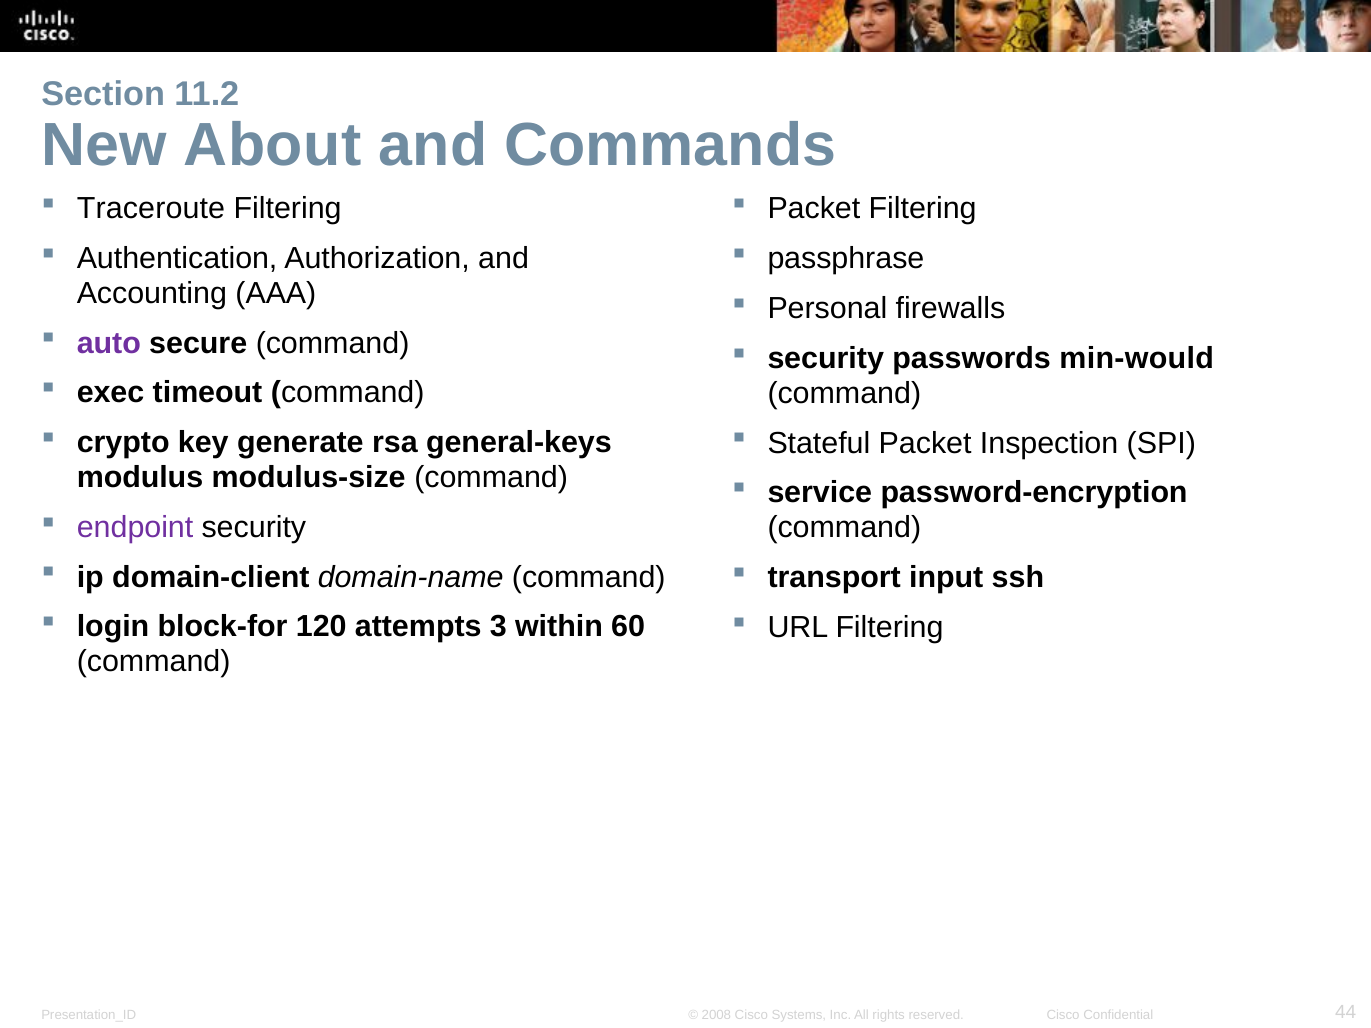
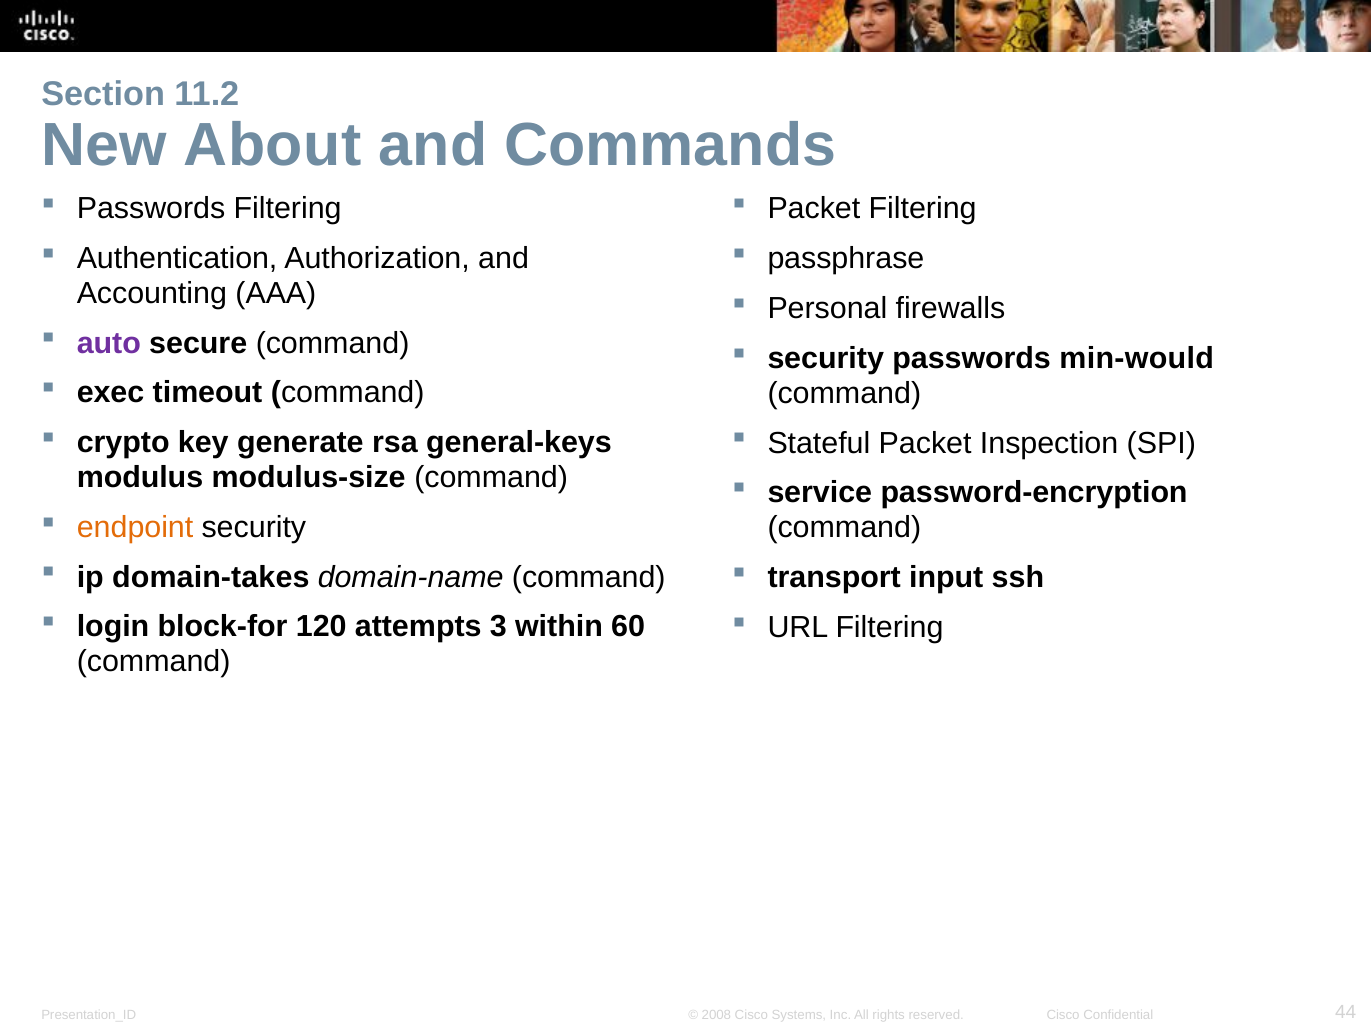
Traceroute: Traceroute -> Passwords (151, 209)
endpoint colour: purple -> orange (135, 527)
domain-client: domain-client -> domain-takes (211, 577)
